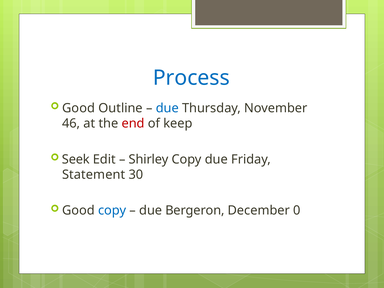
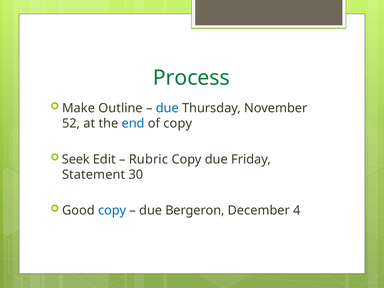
Process colour: blue -> green (191, 78)
Good: Good -> Make (79, 108)
46: 46 -> 52 (71, 123)
end colour: red -> blue (133, 123)
of keep: keep -> copy (178, 123)
Shirley: Shirley -> Rubric (148, 159)
0: 0 -> 4 (297, 210)
